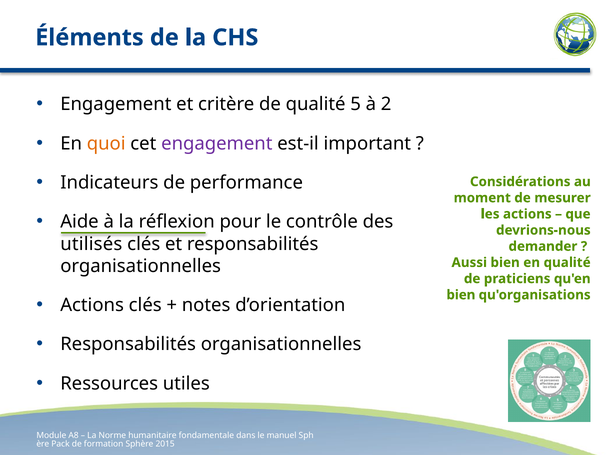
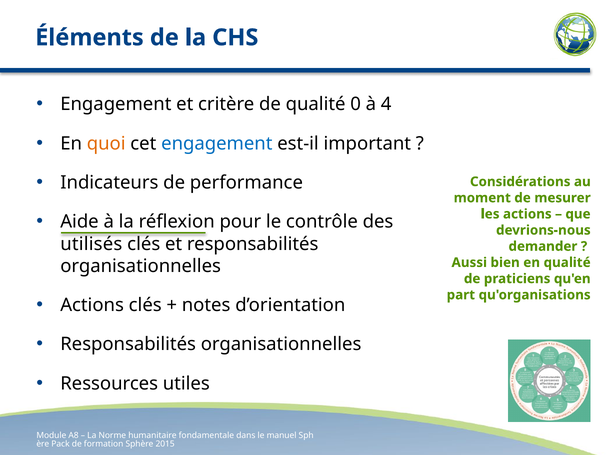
5: 5 -> 0 (356, 104)
2: 2 -> 4 (386, 104)
engagement colour: purple -> blue (217, 144)
bien: bien -> part (461, 295)
